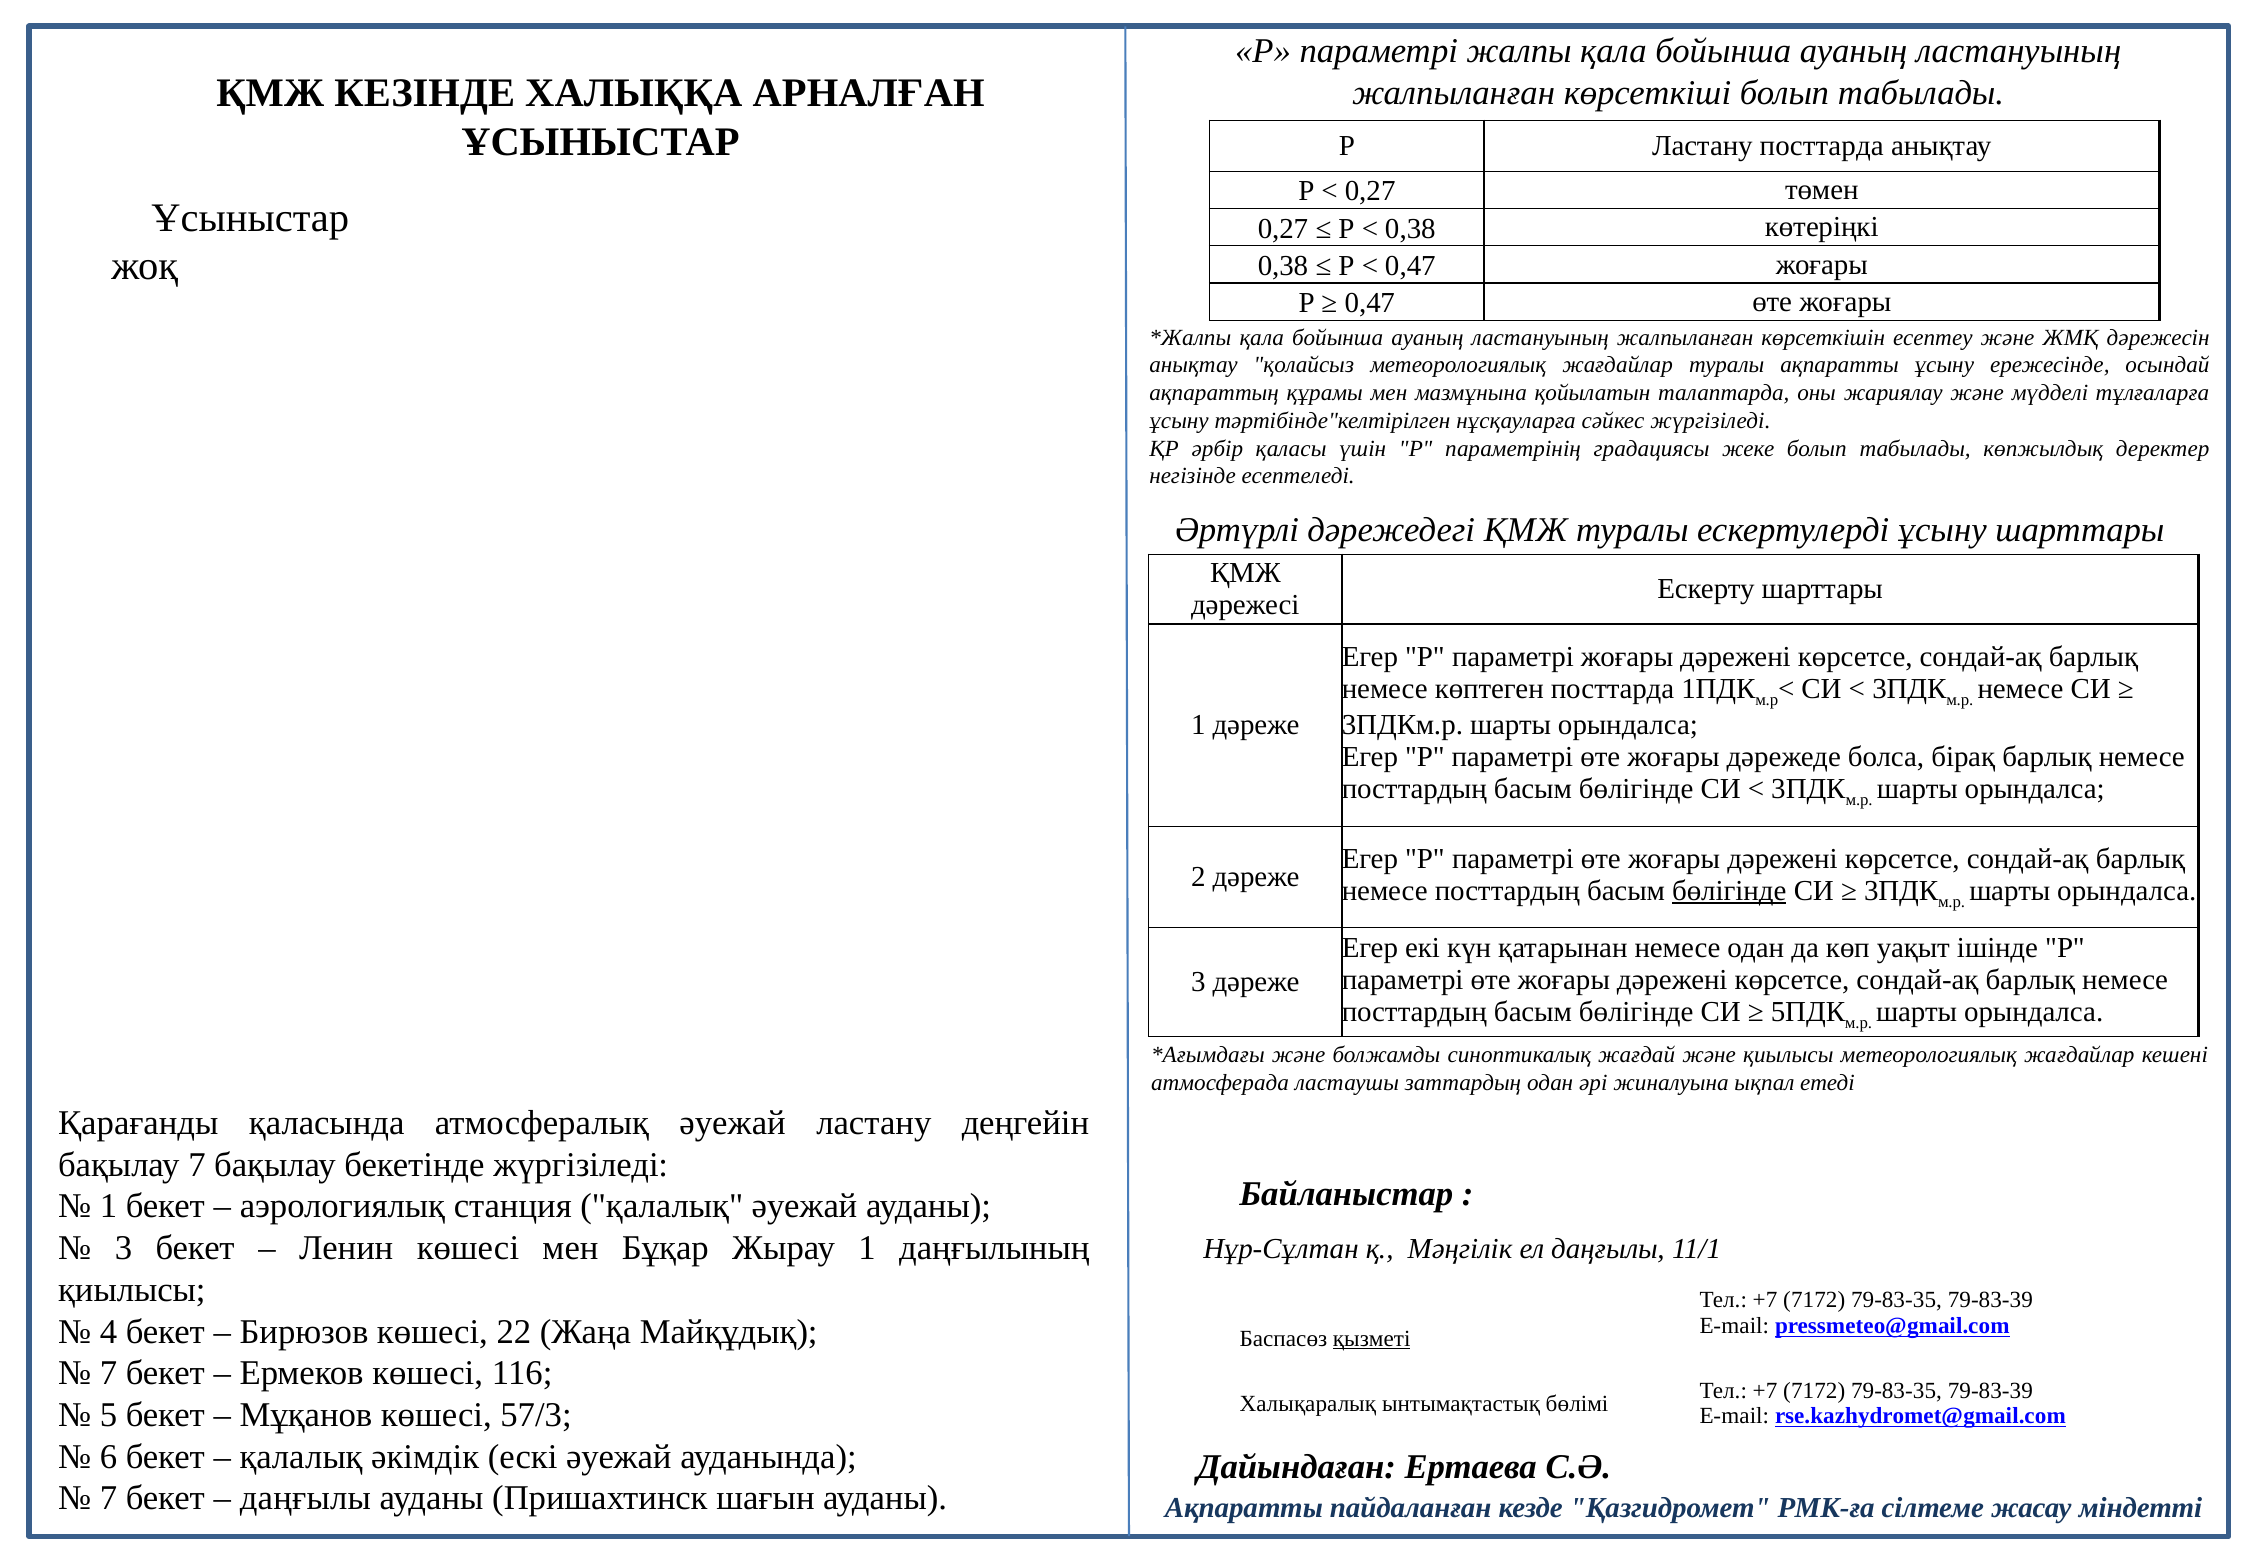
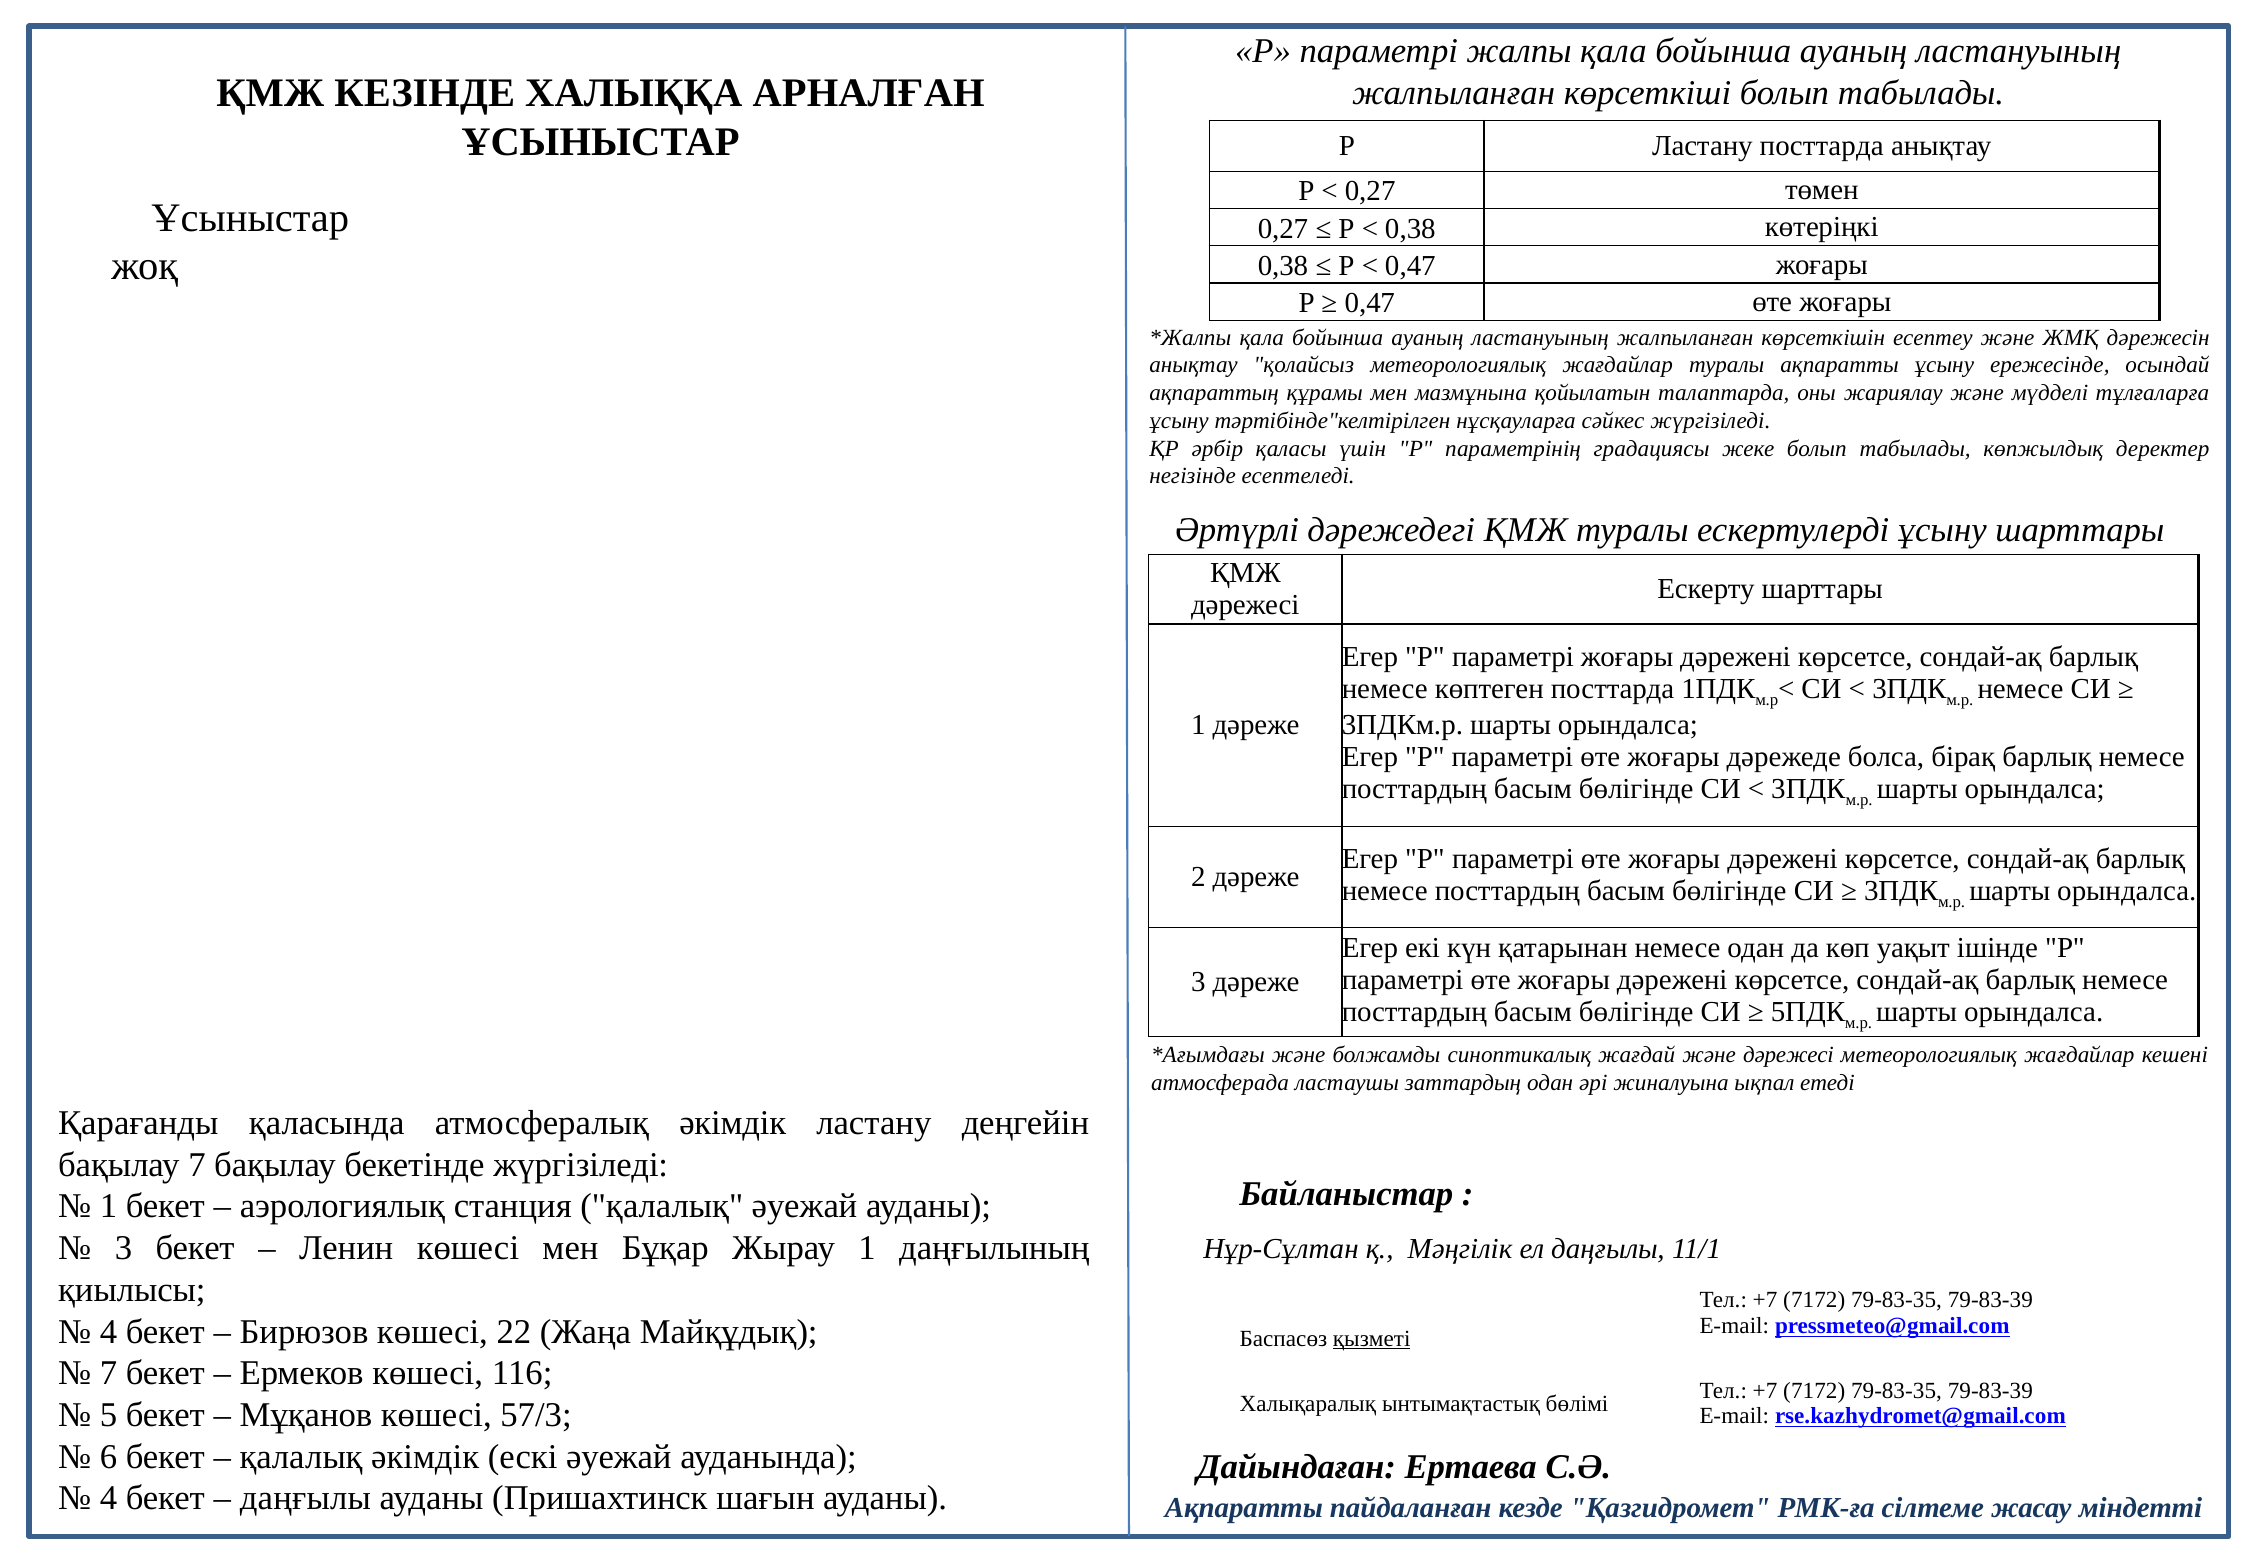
бөлігінде underline: present -> none (1729, 891)
және қиылысы: қиылысы -> дәрежесі (1788, 1055)
атмосфералық әуежай: әуежай -> әкімдік (733, 1123)
7: 7 -> 4 (109, 1499)
